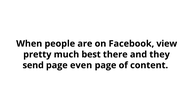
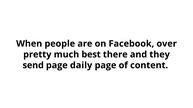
view: view -> over (167, 44)
even: even -> daily (81, 66)
